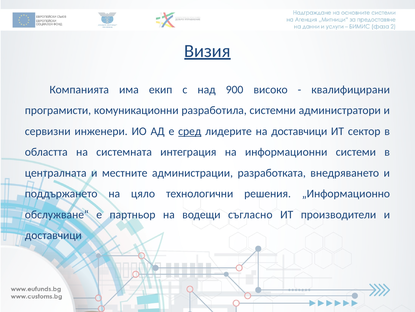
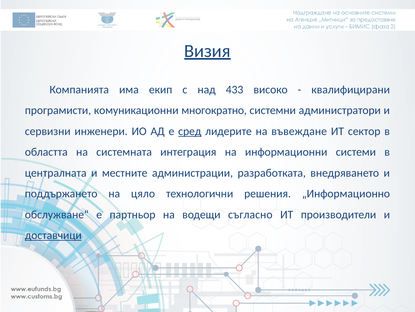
900: 900 -> 433 (235, 89)
разработила: разработила -> многократно (214, 110)
на доставчици: доставчици -> въвеждане (299, 131)
доставчици underline: none -> present (53, 235)
